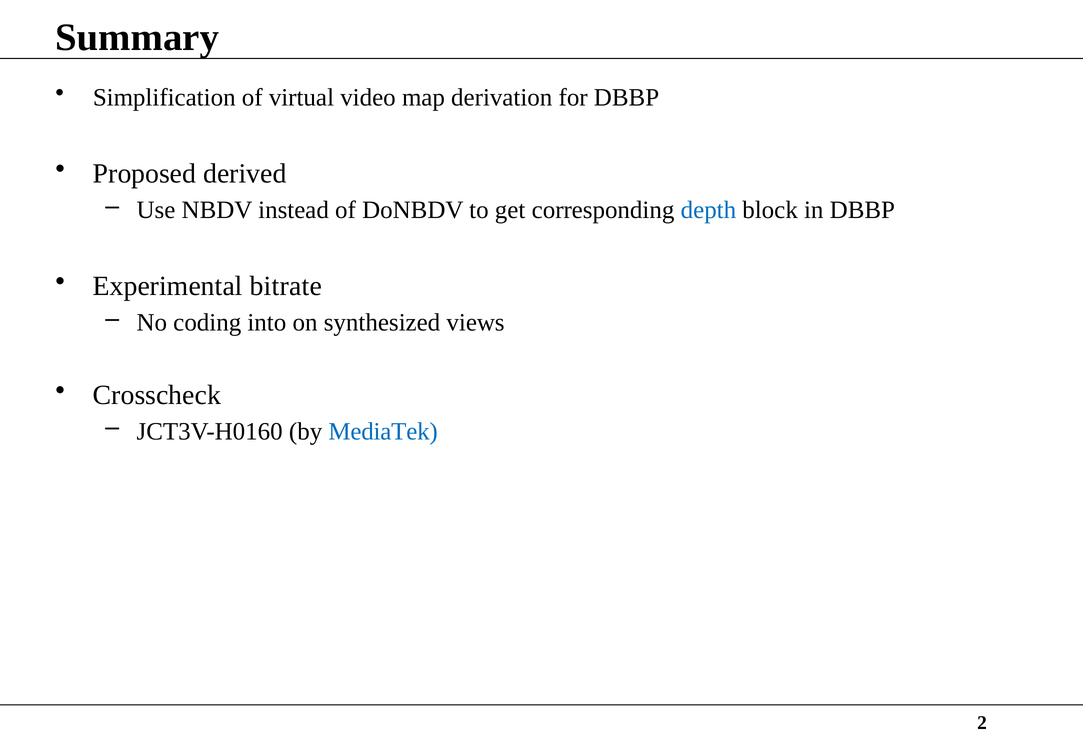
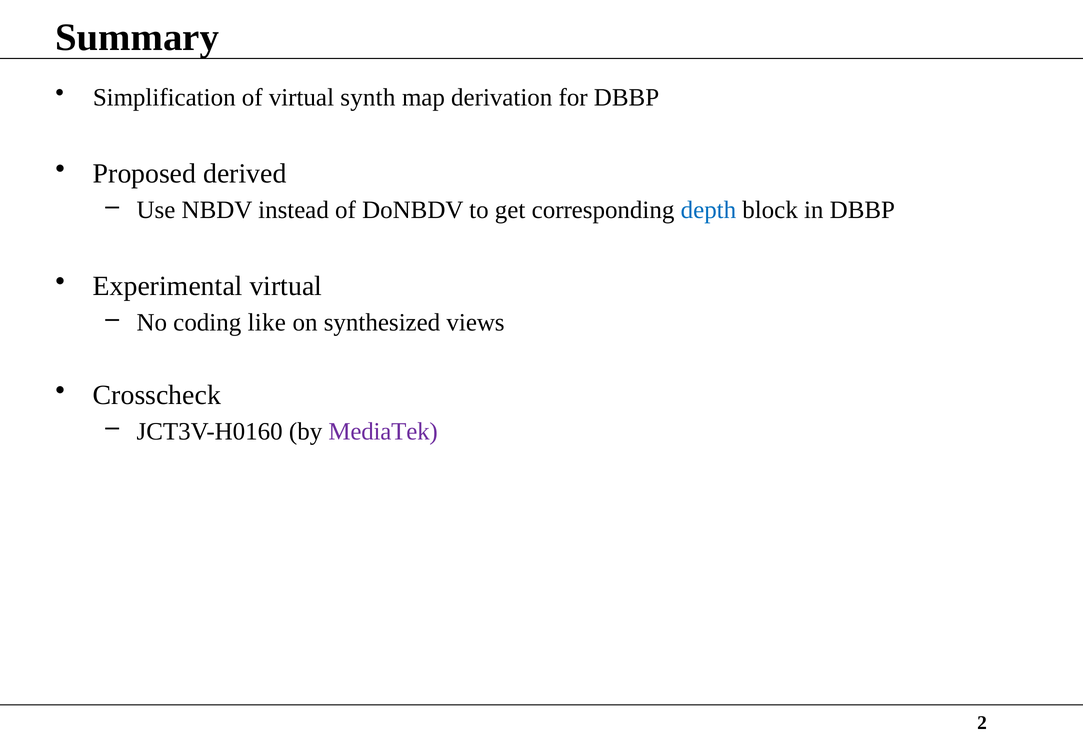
video: video -> synth (368, 97)
Experimental bitrate: bitrate -> virtual (286, 286)
into: into -> like (267, 323)
MediaTek colour: blue -> purple (383, 432)
